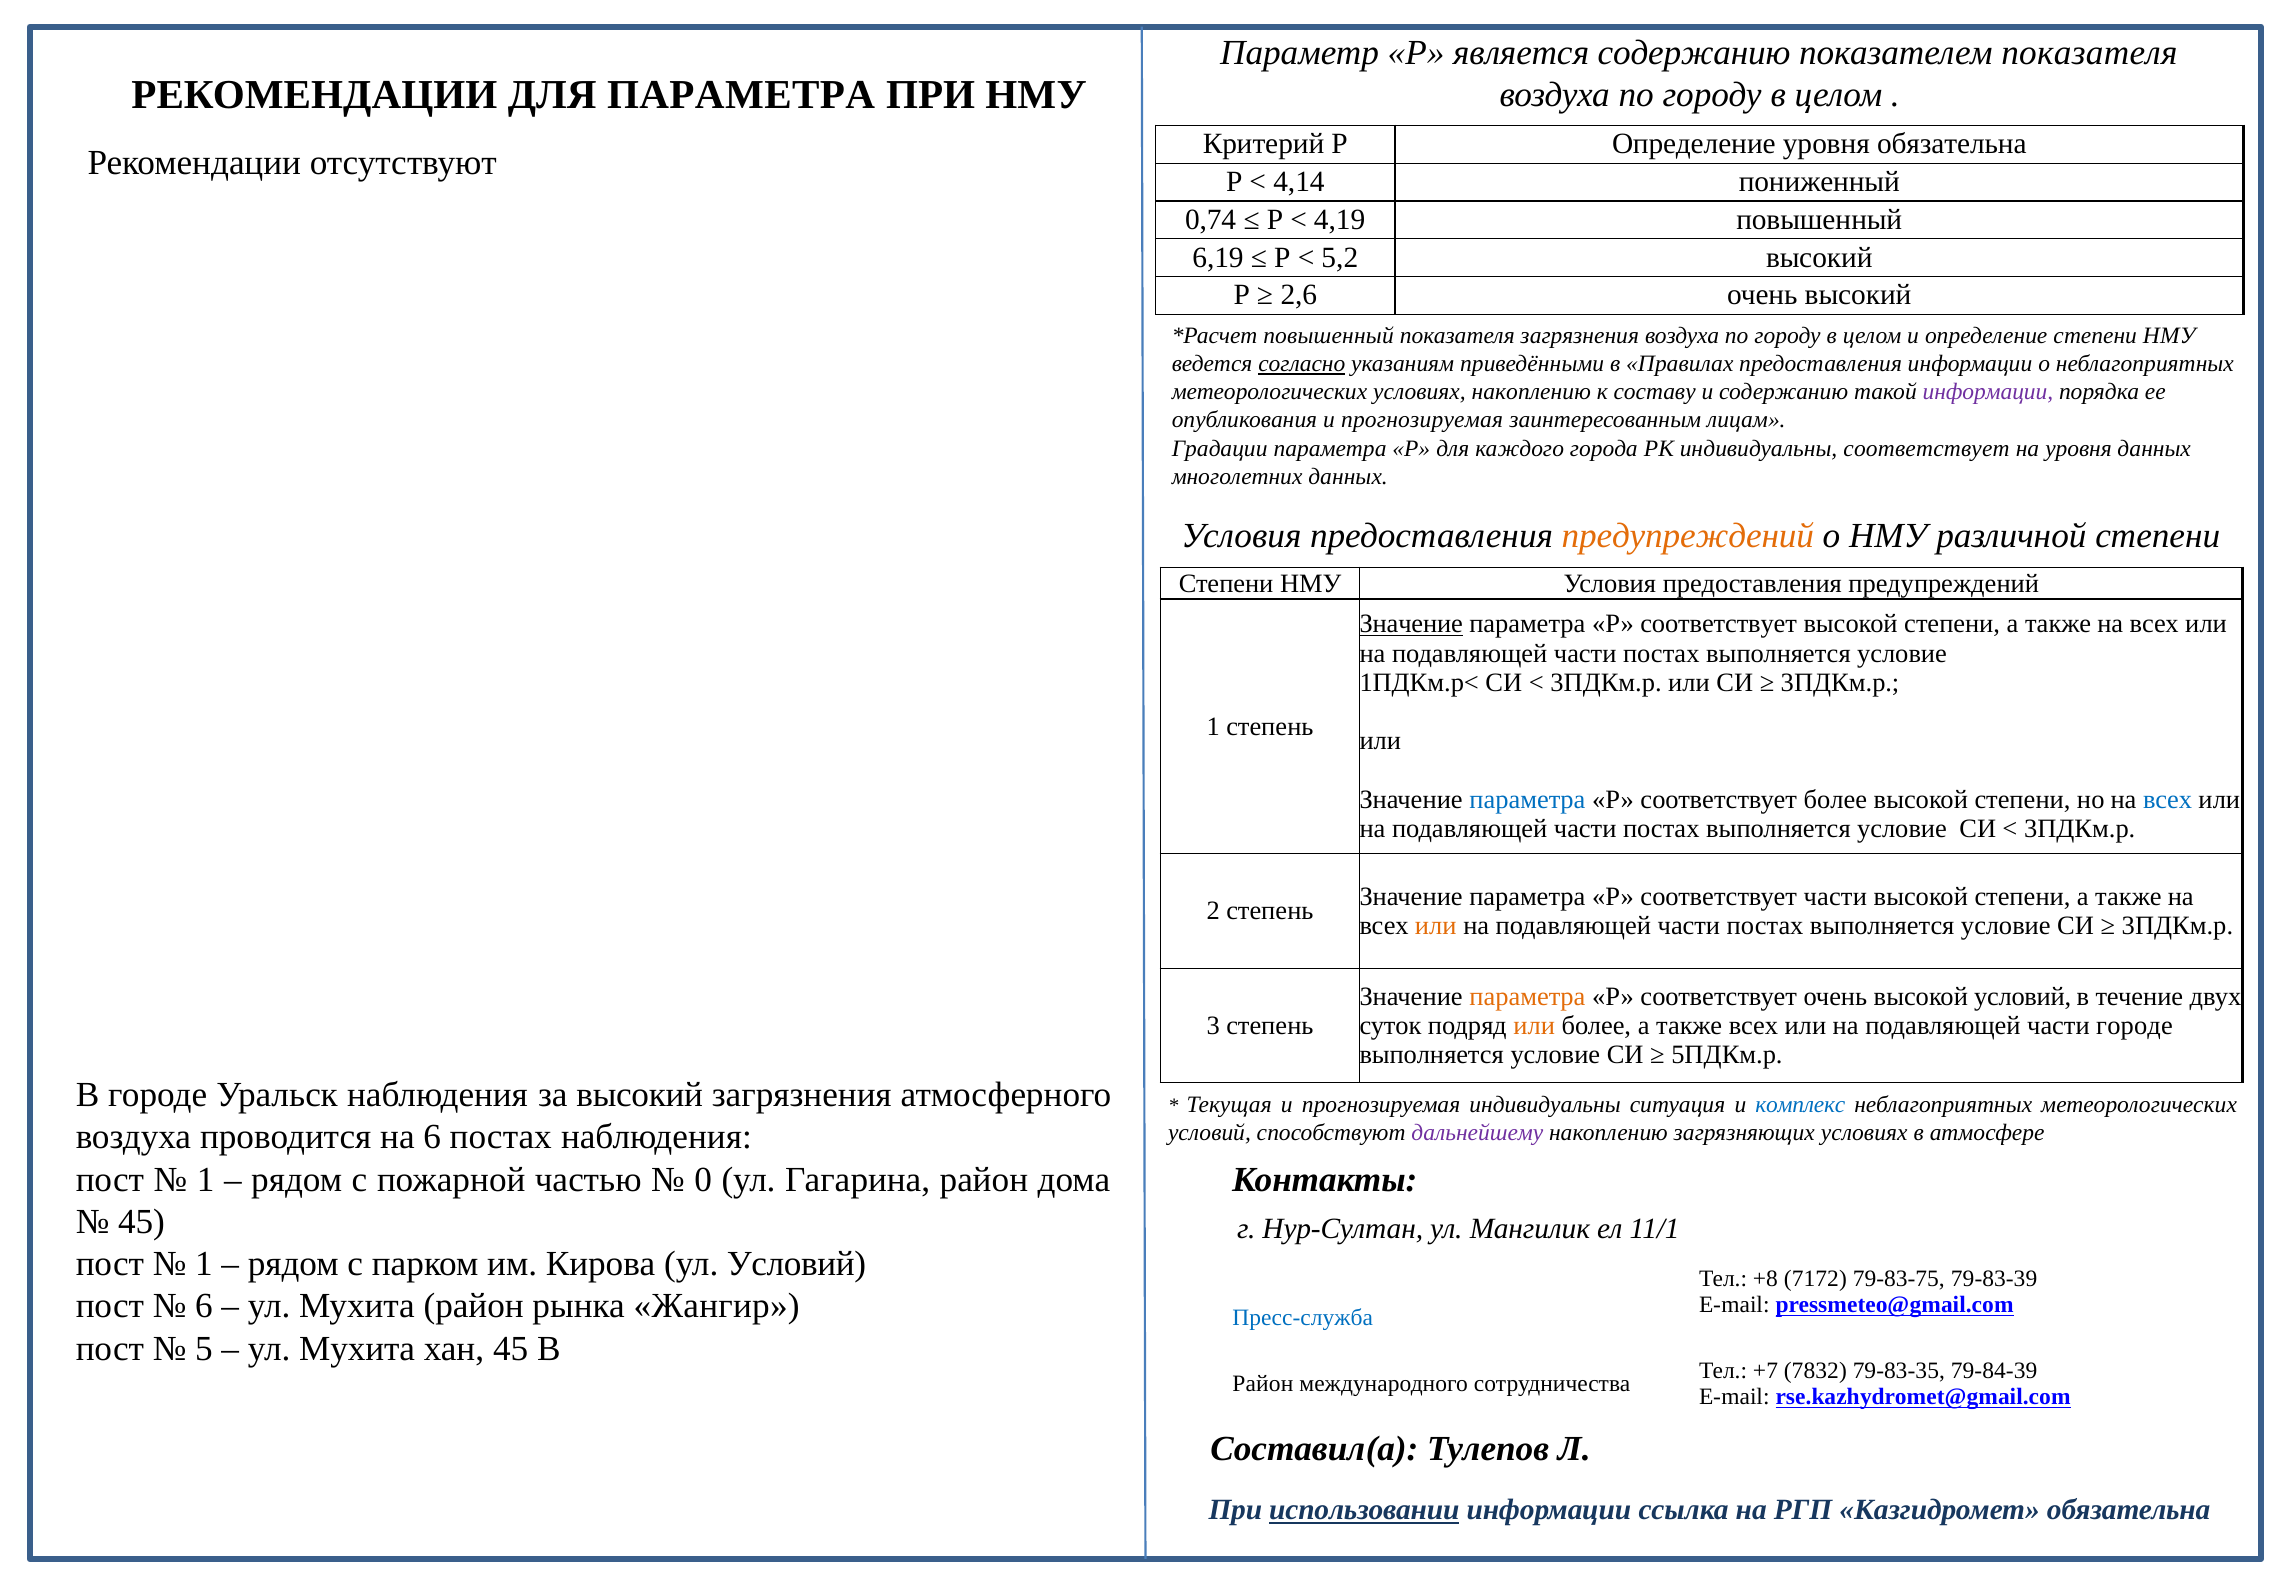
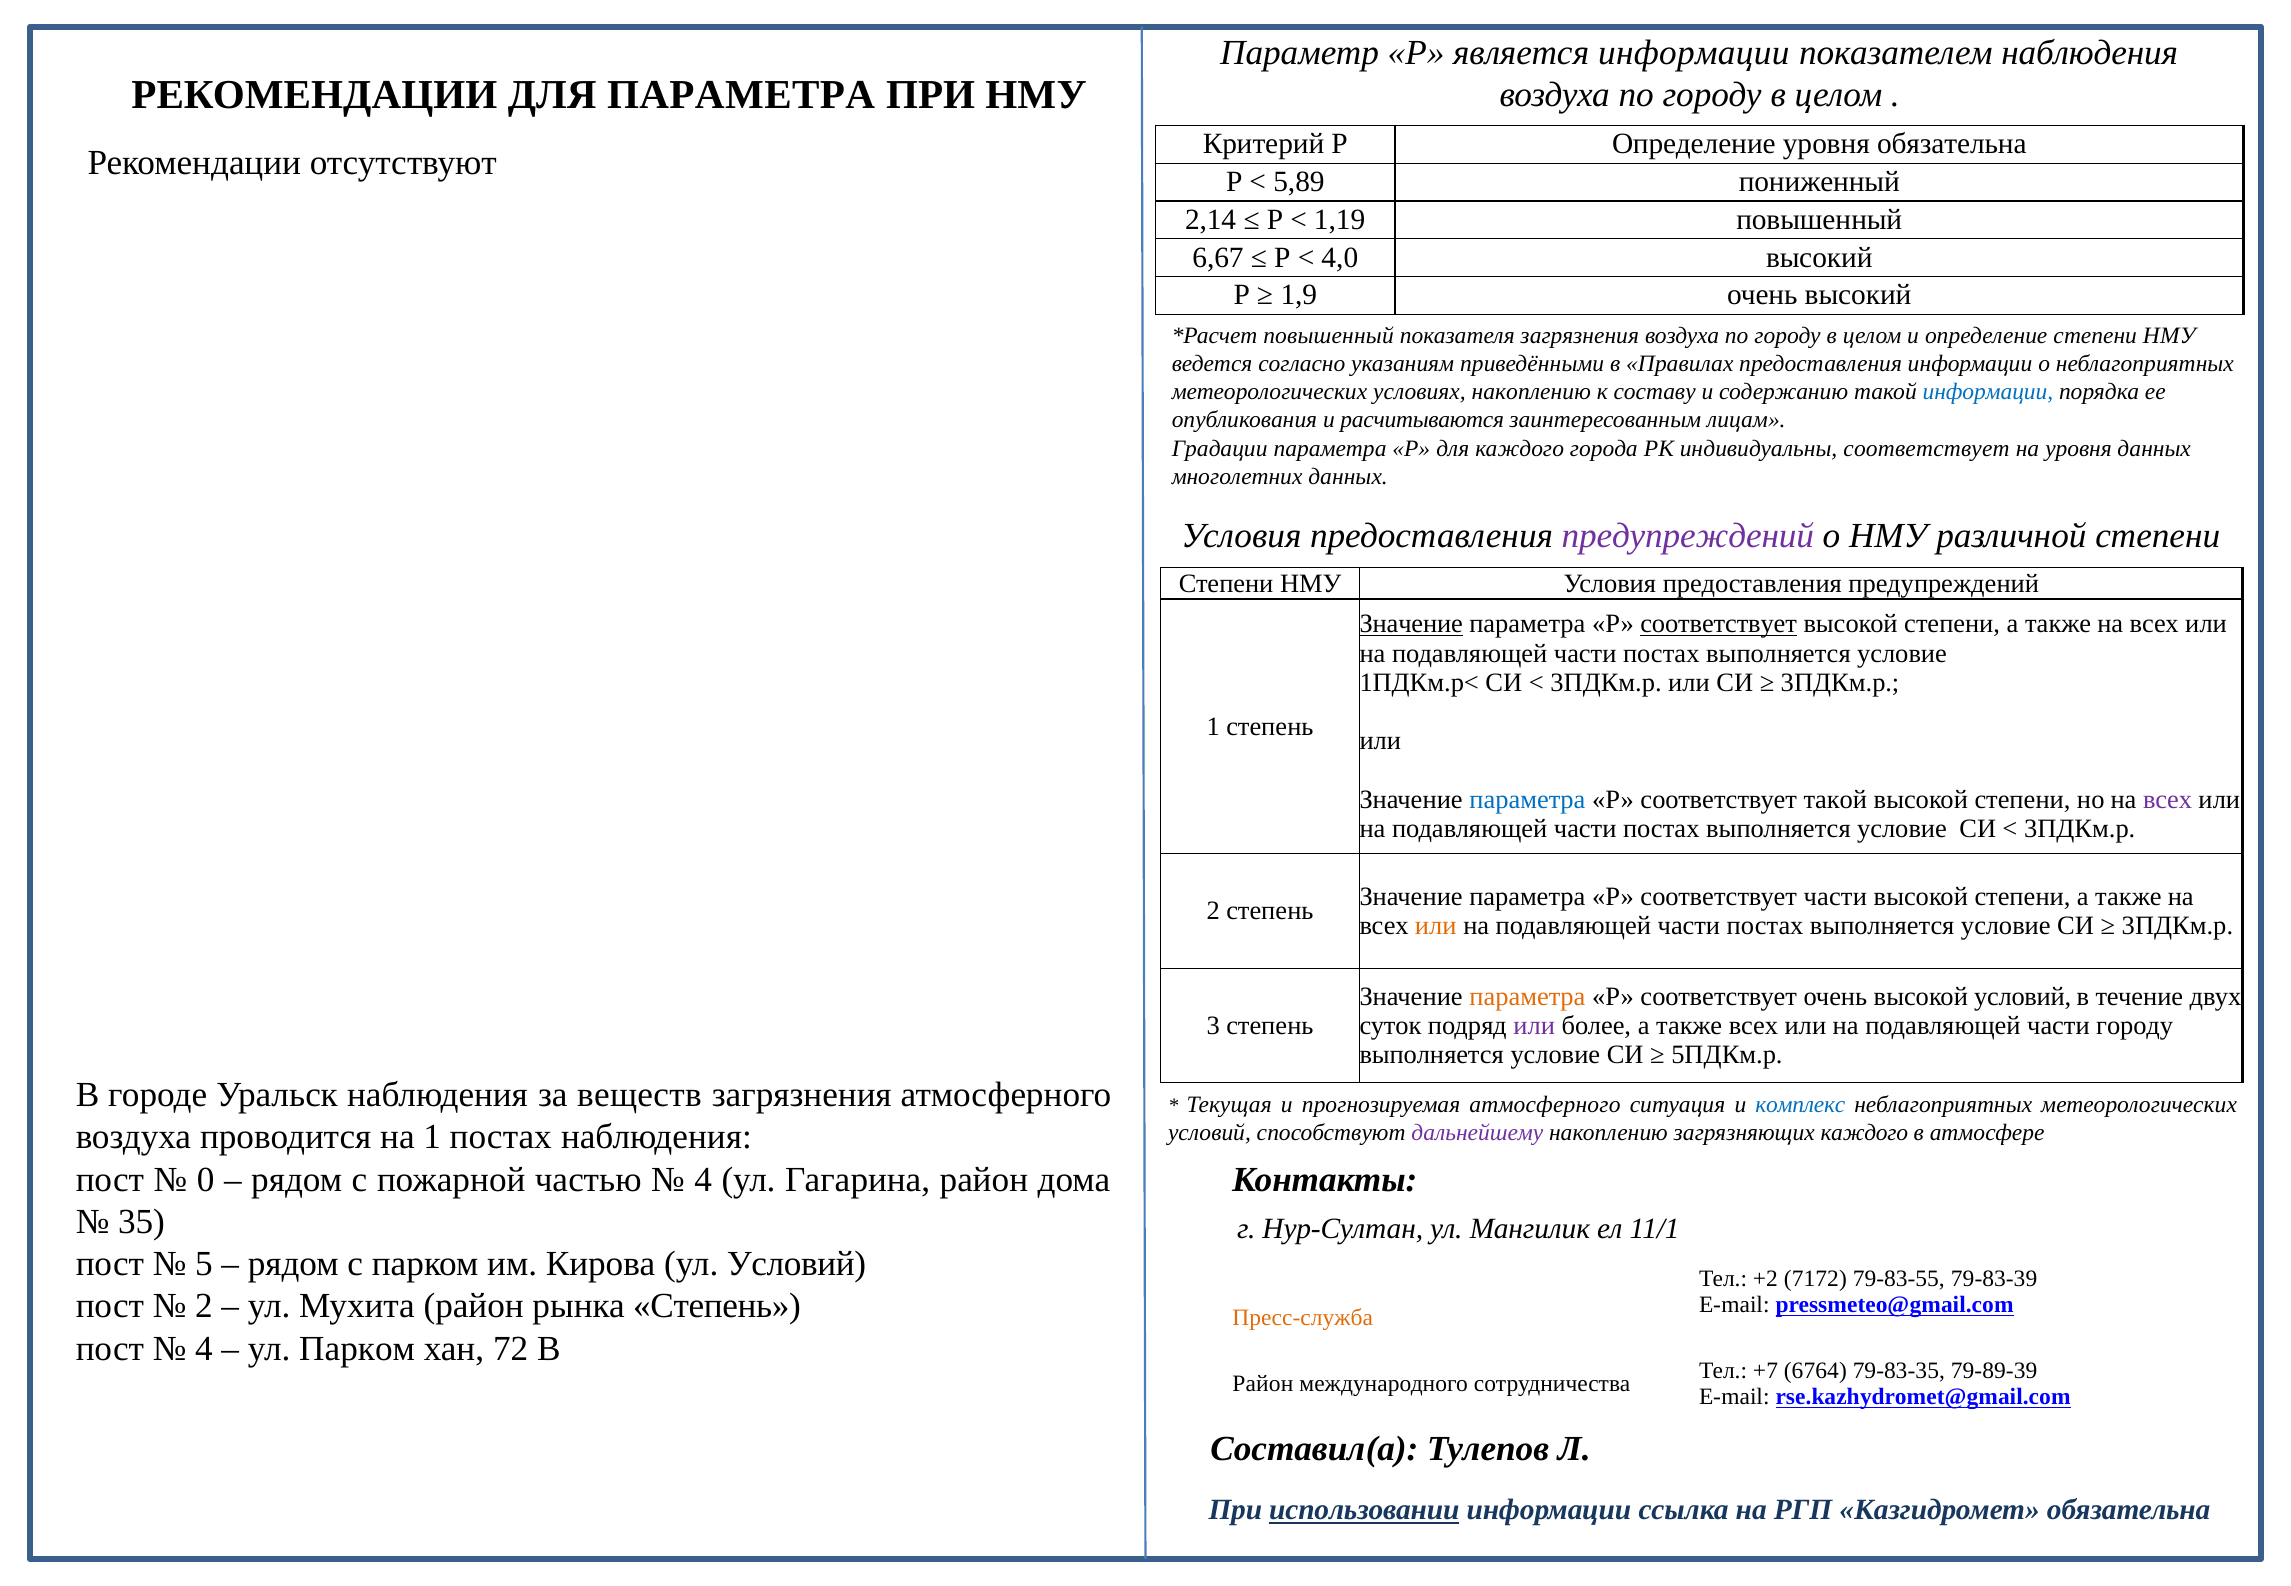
является содержанию: содержанию -> информации (1694, 52)
показателем показателя: показателя -> наблюдения (2090, 52)
4,14: 4,14 -> 5,89 (1299, 182)
0,74: 0,74 -> 2,14 (1211, 220)
4,19: 4,19 -> 1,19 (1340, 220)
6,19: 6,19 -> 6,67 (1218, 257)
5,2: 5,2 -> 4,0 (1340, 257)
2,6: 2,6 -> 1,9 (1299, 295)
согласно underline: present -> none (1302, 364)
информации colour: purple -> blue (1988, 392)
опубликования и прогнозируемая: прогнозируемая -> расчитываются (1422, 420)
предупреждений colour: orange -> purple (1688, 536)
соответствует underline: none -> present (1719, 624)
соответствует более: более -> такой (1835, 800)
всех colour: blue -> purple (2168, 800)
или colour: orange -> purple (1534, 1026)
части городе: городе -> городу (2135, 1026)
за высокий: высокий -> веществ (639, 1095)
прогнозируемая индивидуальны: индивидуальны -> атмосферного (1545, 1104)
на 6: 6 -> 1 (432, 1137)
загрязняющих условиях: условиях -> каждого (1864, 1133)
1: 1 -> 0 (206, 1179)
0: 0 -> 4 (703, 1179)
45: 45 -> 35 (141, 1222)
1: 1 -> 5 (204, 1264)
+8: +8 -> +2 (1765, 1279)
79-83-75: 79-83-75 -> 79-83-55 (1899, 1279)
6: 6 -> 2 (204, 1306)
рынка Жангир: Жангир -> Степень (717, 1306)
Пресс-служба colour: blue -> orange (1303, 1318)
5: 5 -> 4 (204, 1349)
Мухита: Мухита -> Парком (357, 1349)
хан 45: 45 -> 72 (511, 1349)
7832: 7832 -> 6764 (1815, 1371)
79-84-39: 79-84-39 -> 79-89-39 (1994, 1371)
